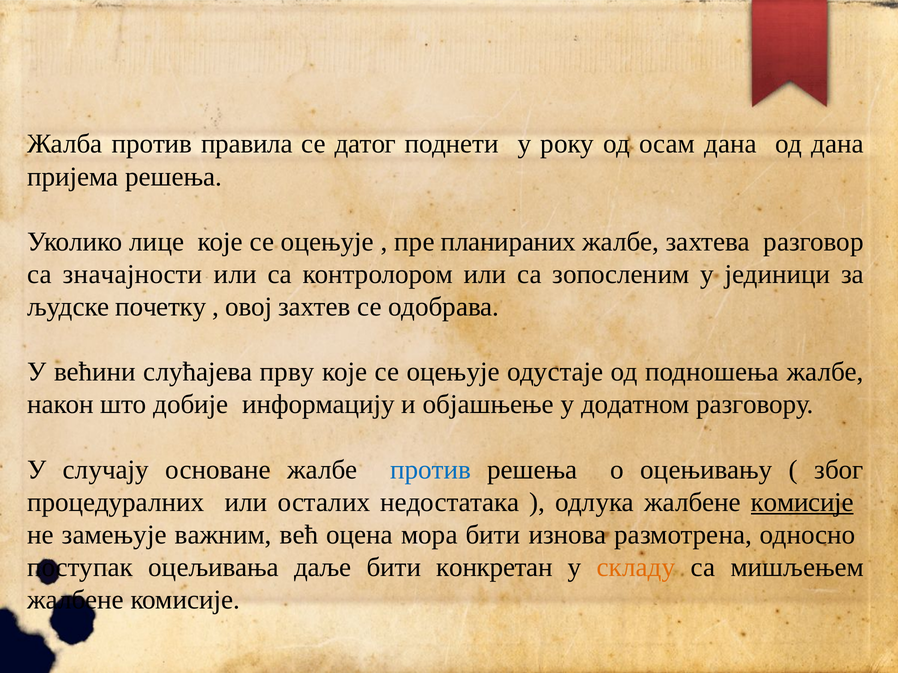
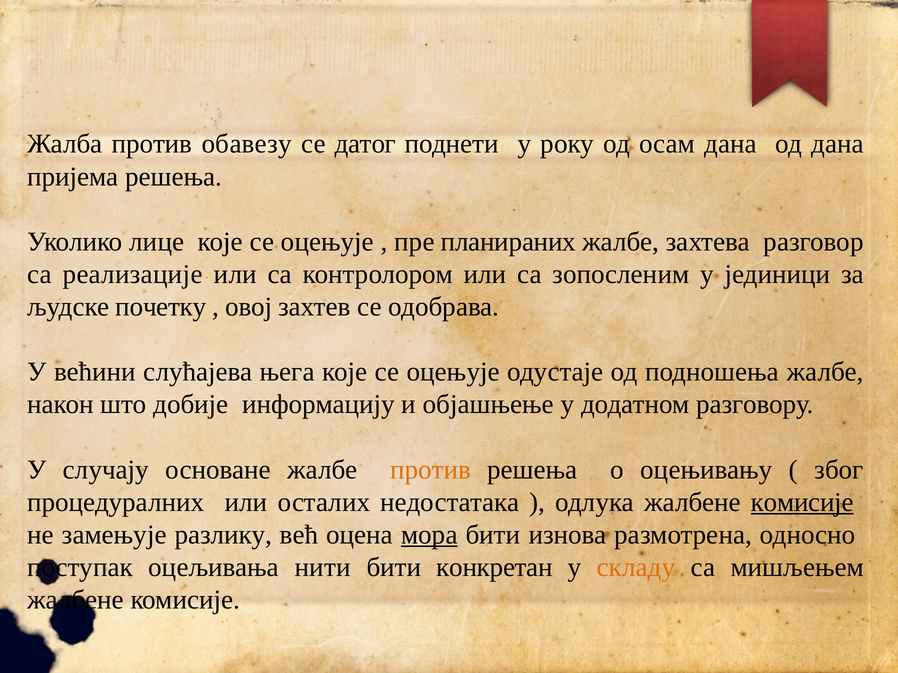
правила: правила -> обавезу (247, 144)
значајности: значајности -> реализације (133, 274)
прву: прву -> њега (287, 372)
против colour: blue -> orange (431, 470)
важним: важним -> разлику (223, 535)
мора underline: none -> present (429, 535)
даље: даље -> нити (323, 568)
